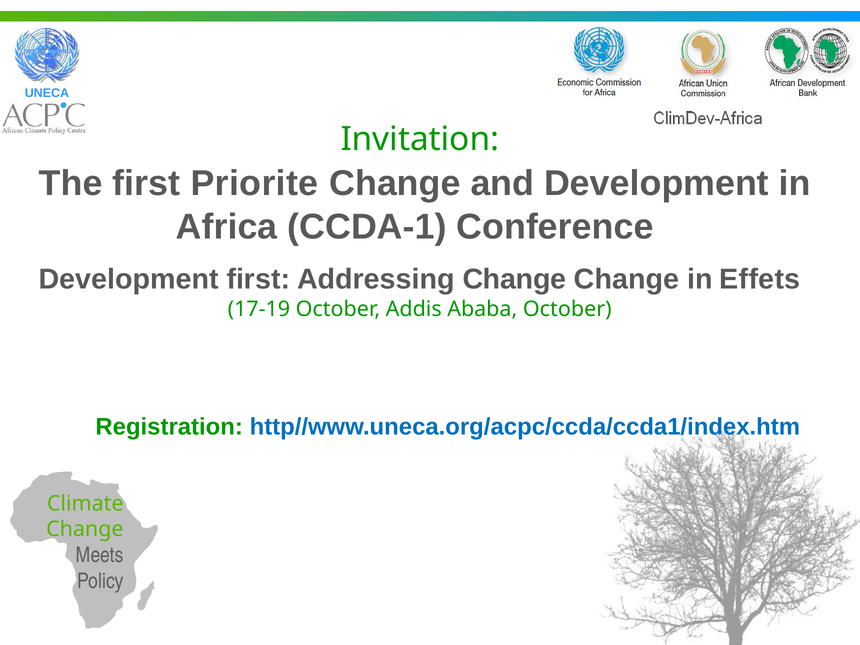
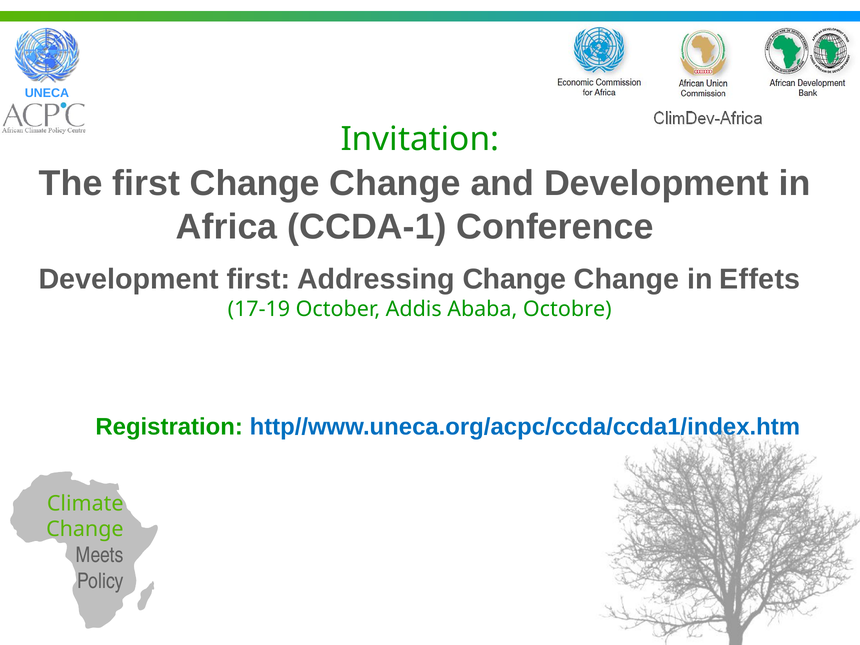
first Priorite: Priorite -> Change (255, 183)
Ababa October: October -> Octobre (567, 309)
